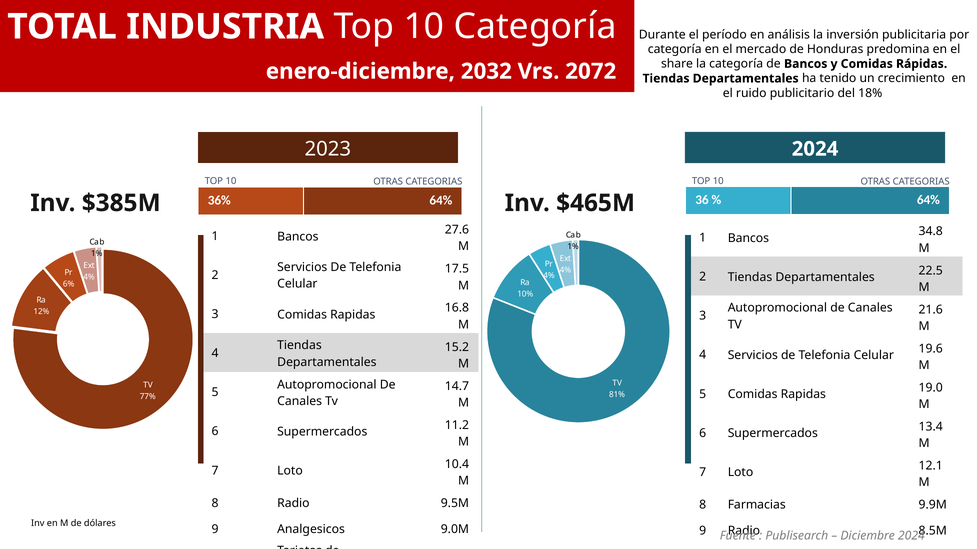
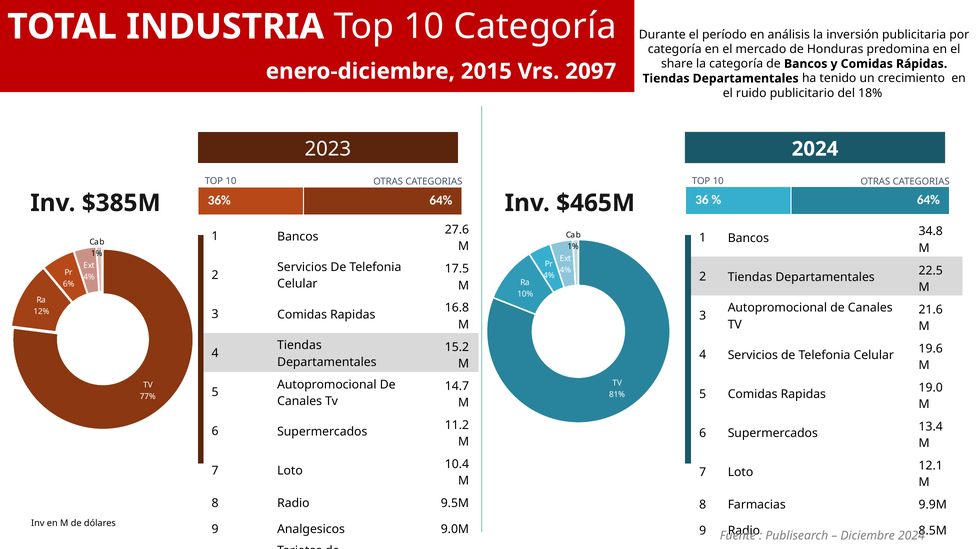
2032: 2032 -> 2015 (486, 71)
2072: 2072 -> 2097 (591, 71)
